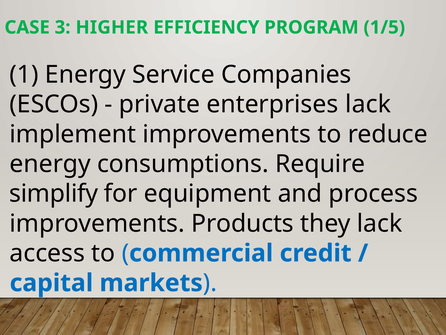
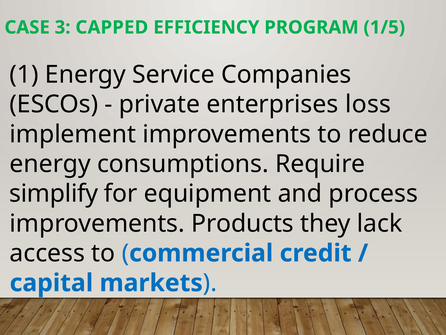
HIGHER: HIGHER -> CAPPED (112, 27)
enterprises lack: lack -> loss (368, 104)
